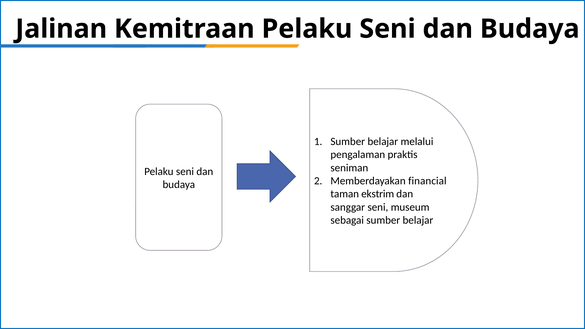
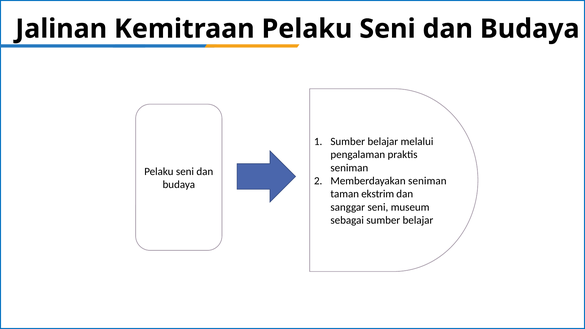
Memberdayakan financial: financial -> seniman (427, 181)
